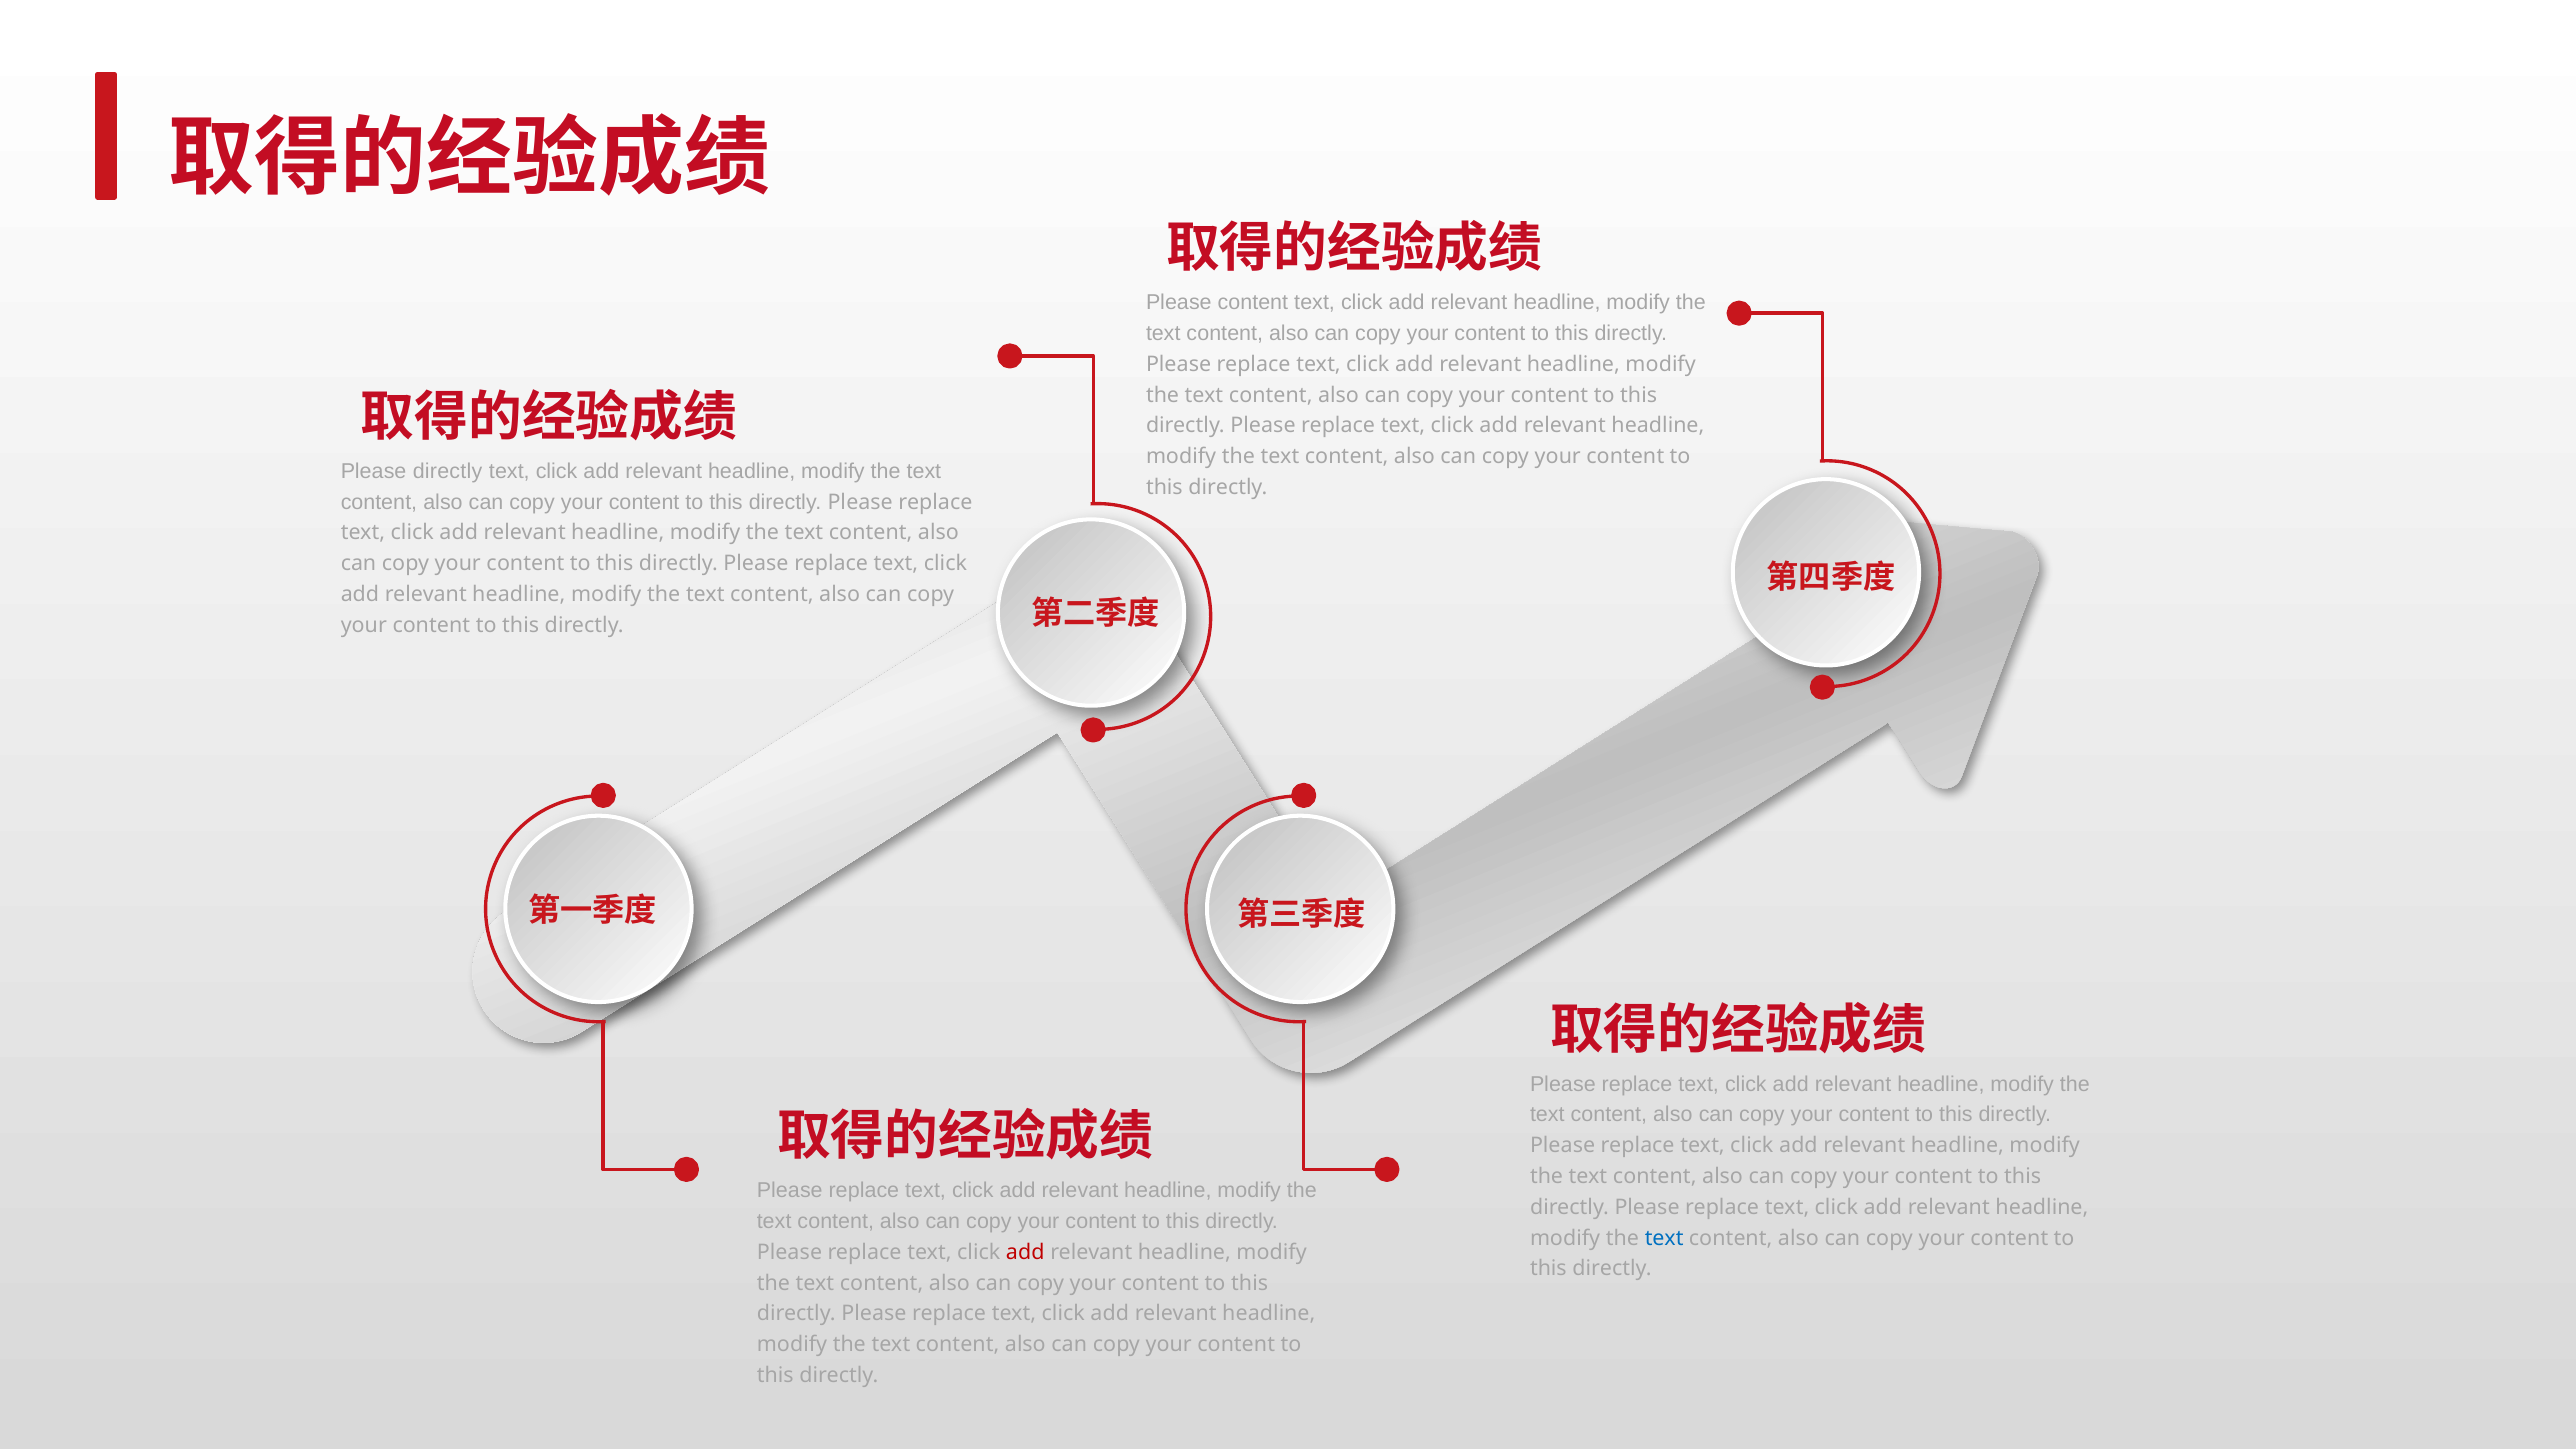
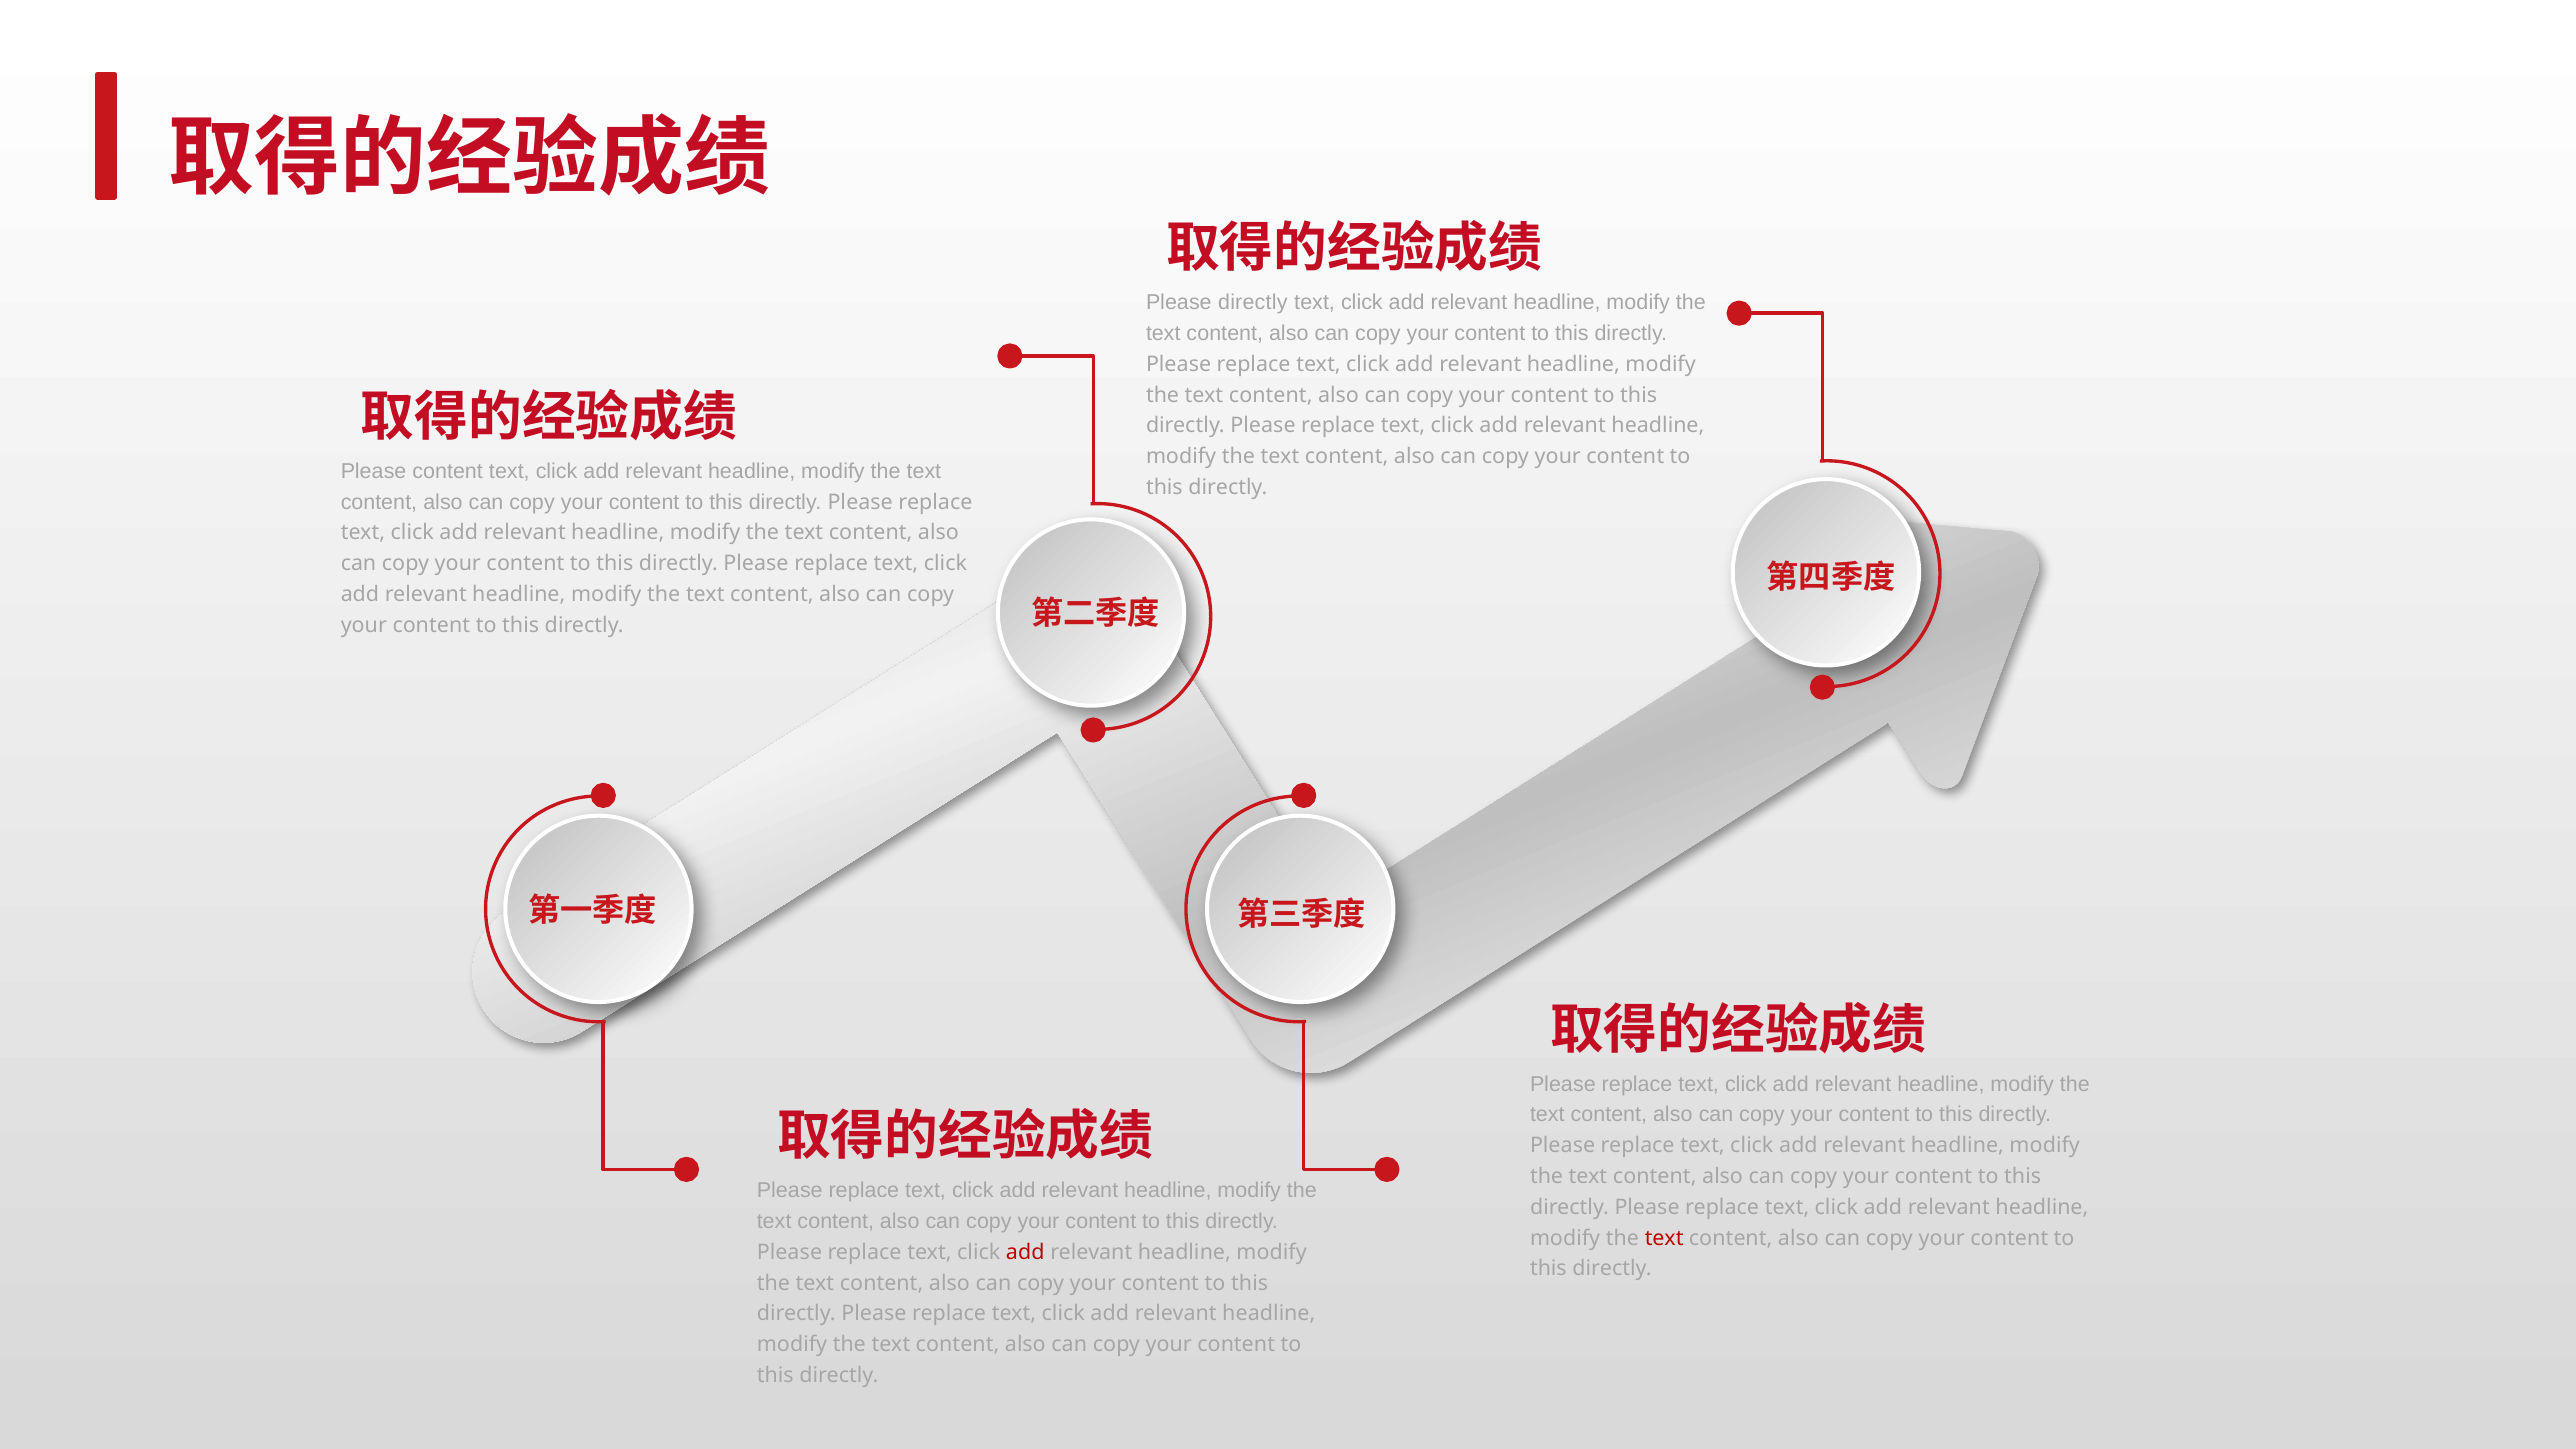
Please content: content -> directly (1253, 303)
Please directly: directly -> content (448, 471)
text colour: blue -> red (1664, 1238)
